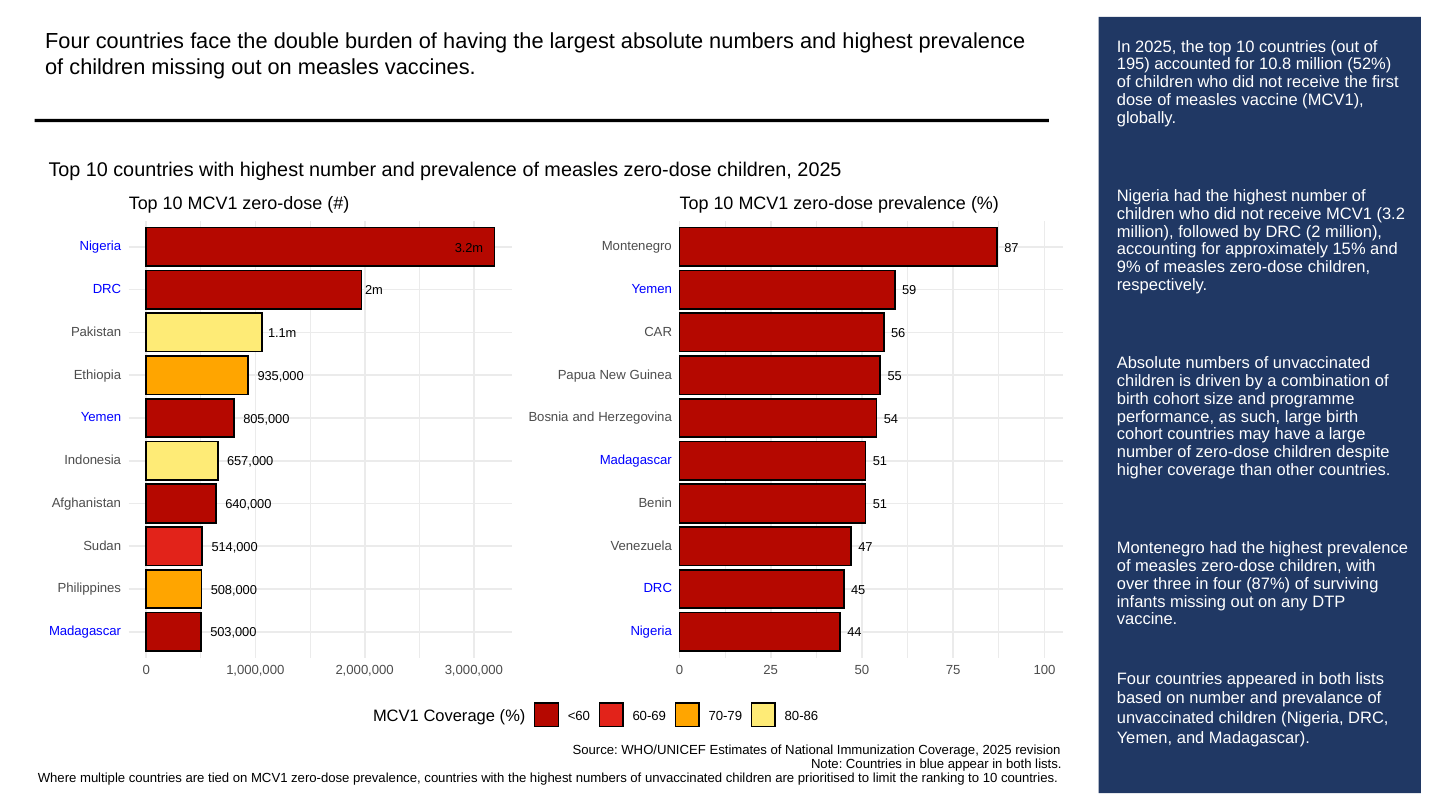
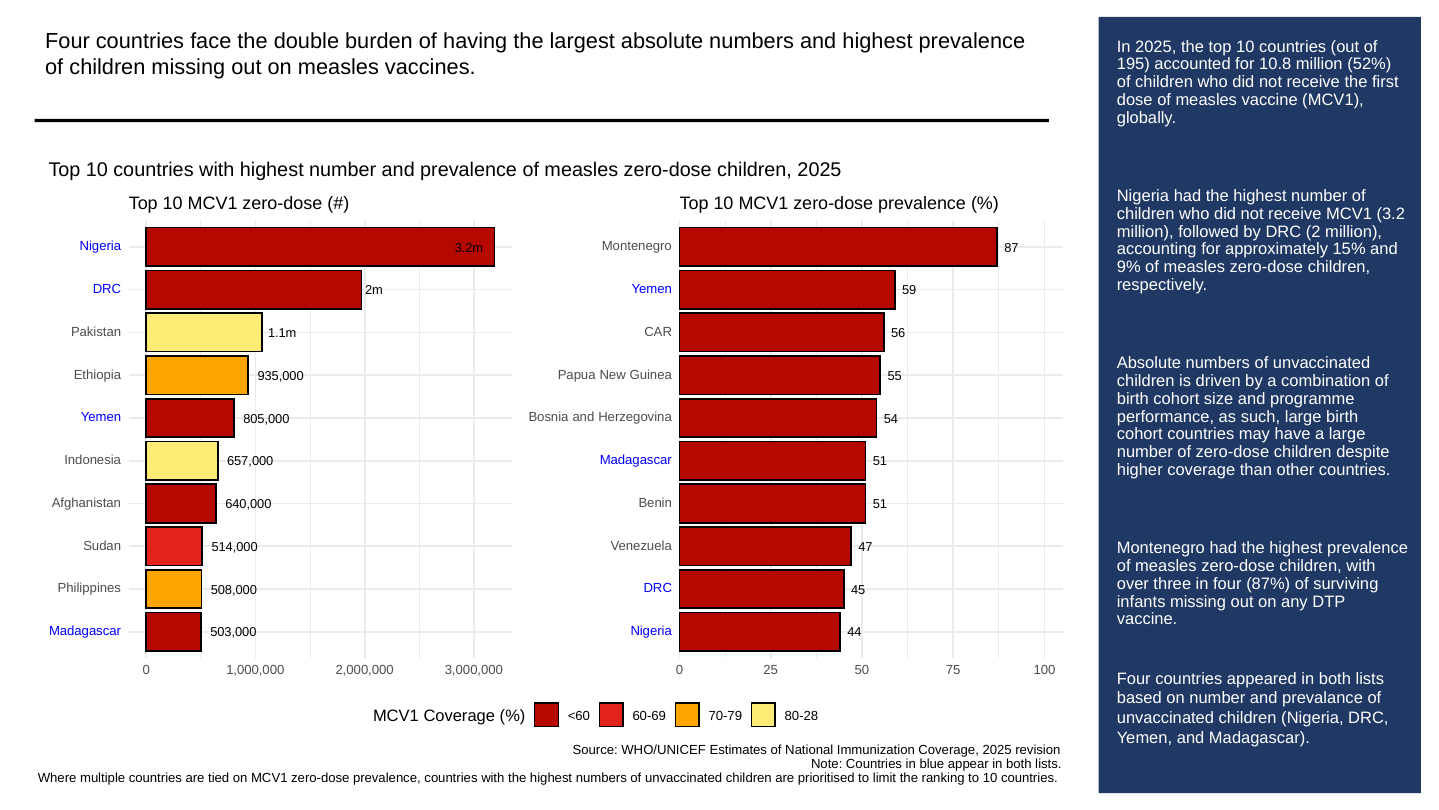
80-86: 80-86 -> 80-28 (801, 715)
